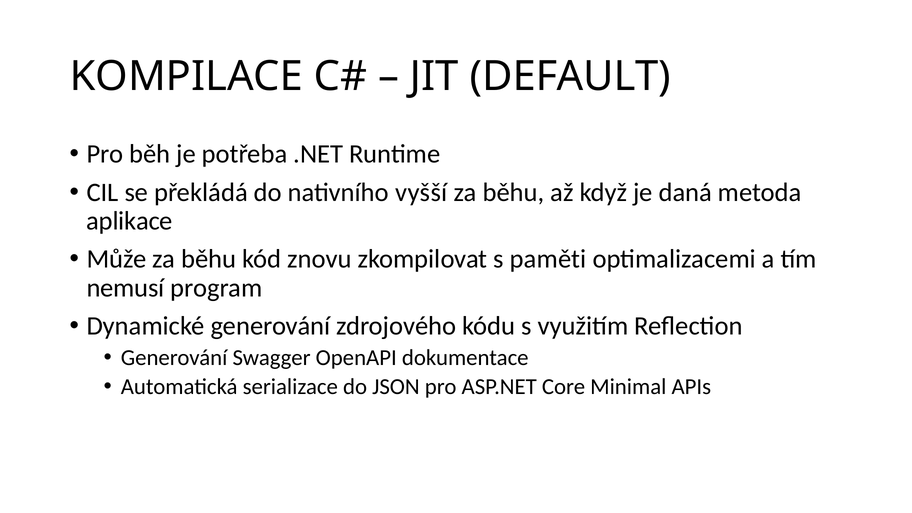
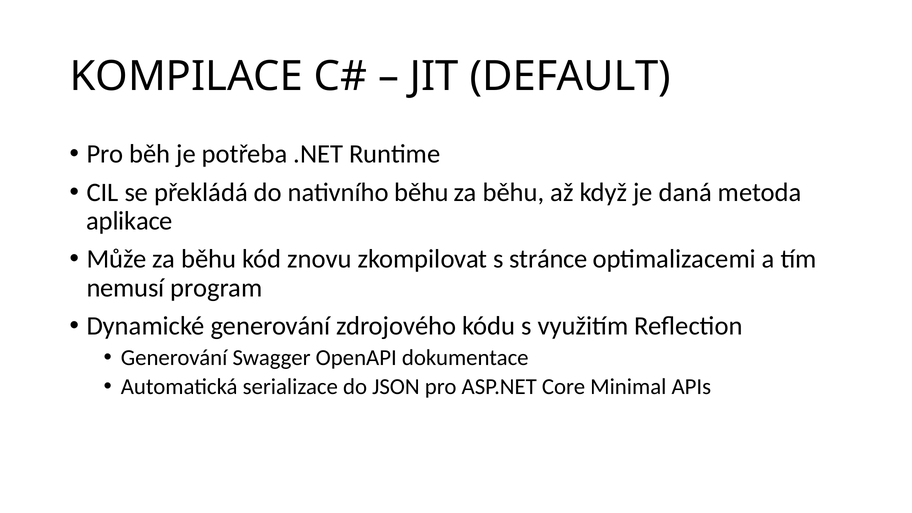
nativního vyšší: vyšší -> běhu (422, 192)
paměti: paměti -> stránce (548, 259)
